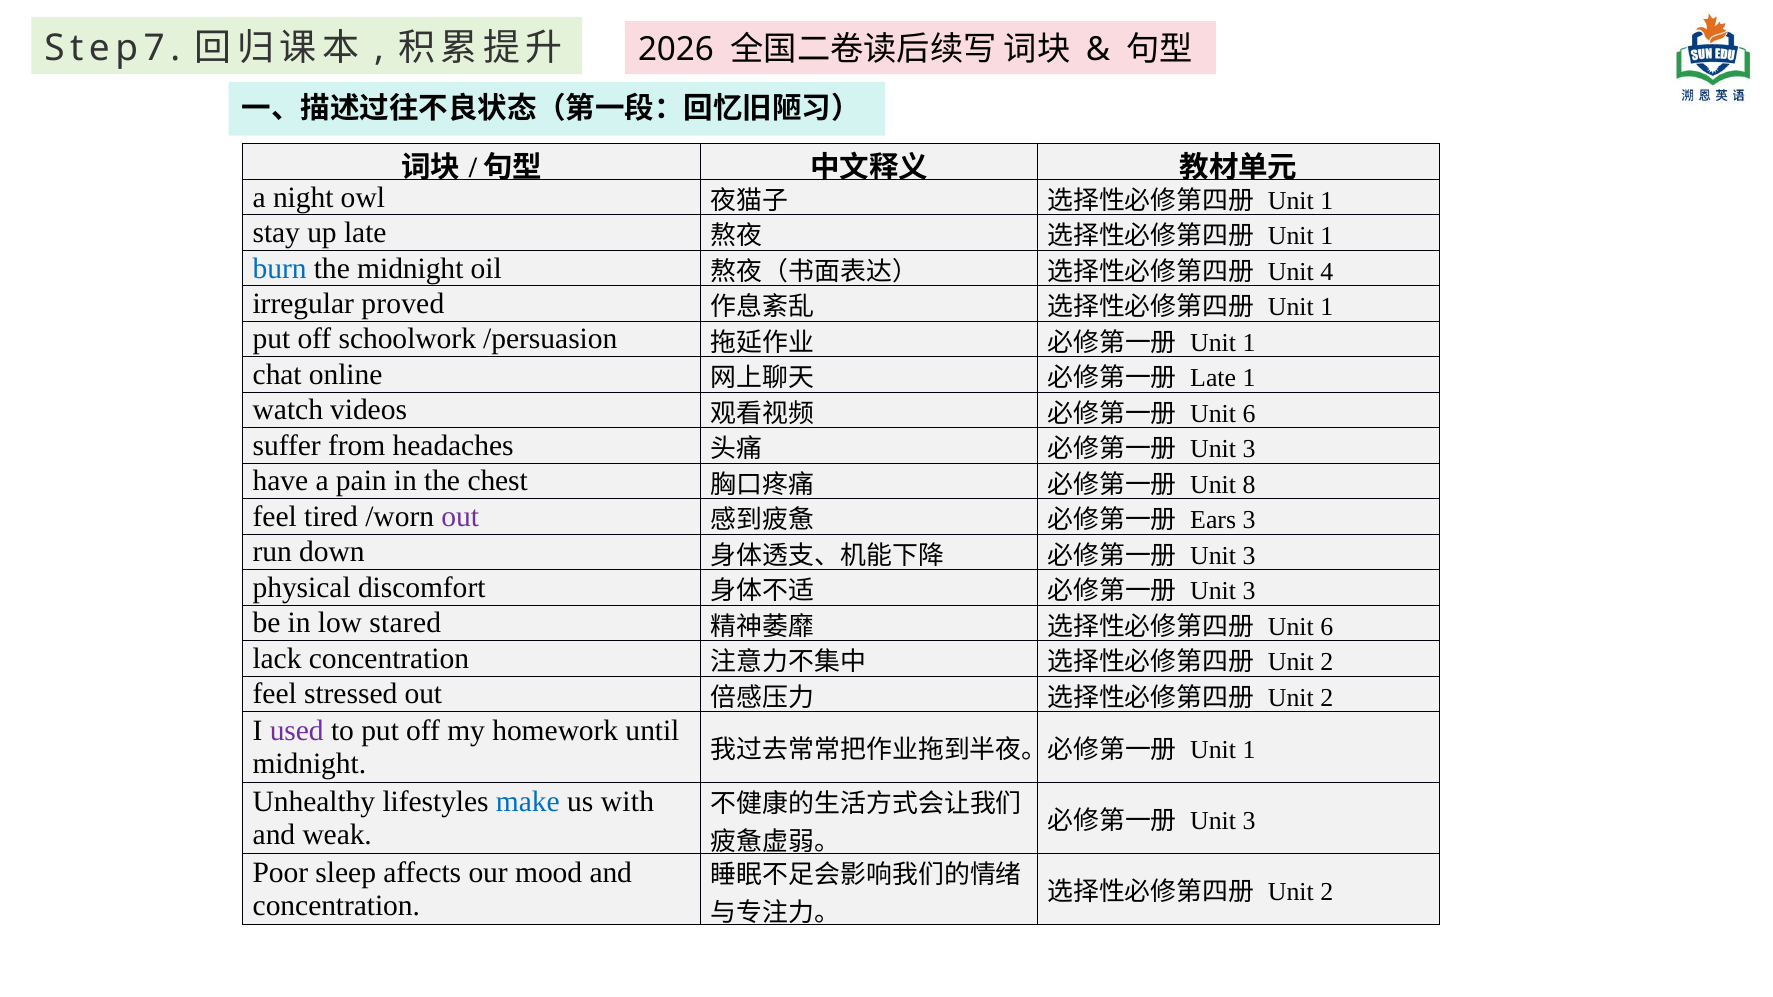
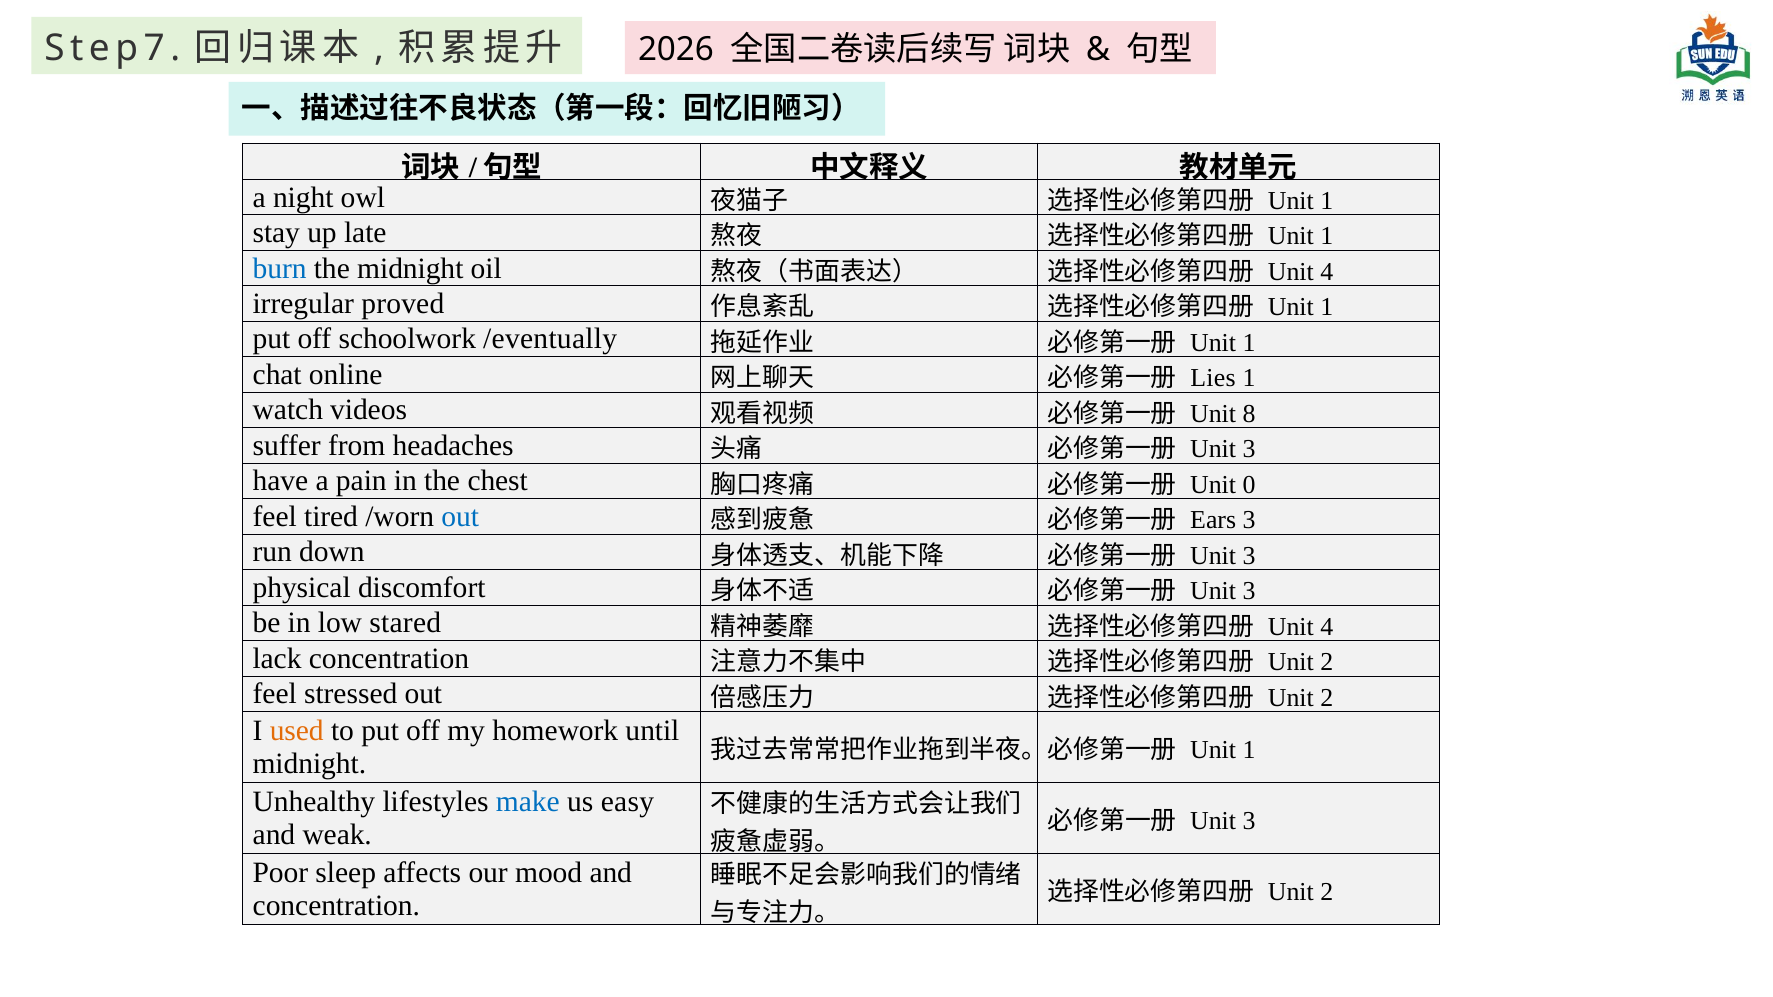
/persuasion: /persuasion -> /eventually (550, 339)
Late: Late -> Lies (1213, 378)
6: 6 -> 8 (1249, 414)
8: 8 -> 0 (1249, 485)
out colour: purple -> blue (460, 517)
6: 6 -> 4 (1327, 627)
used colour: purple -> orange (297, 731)
with: with -> easy (627, 802)
